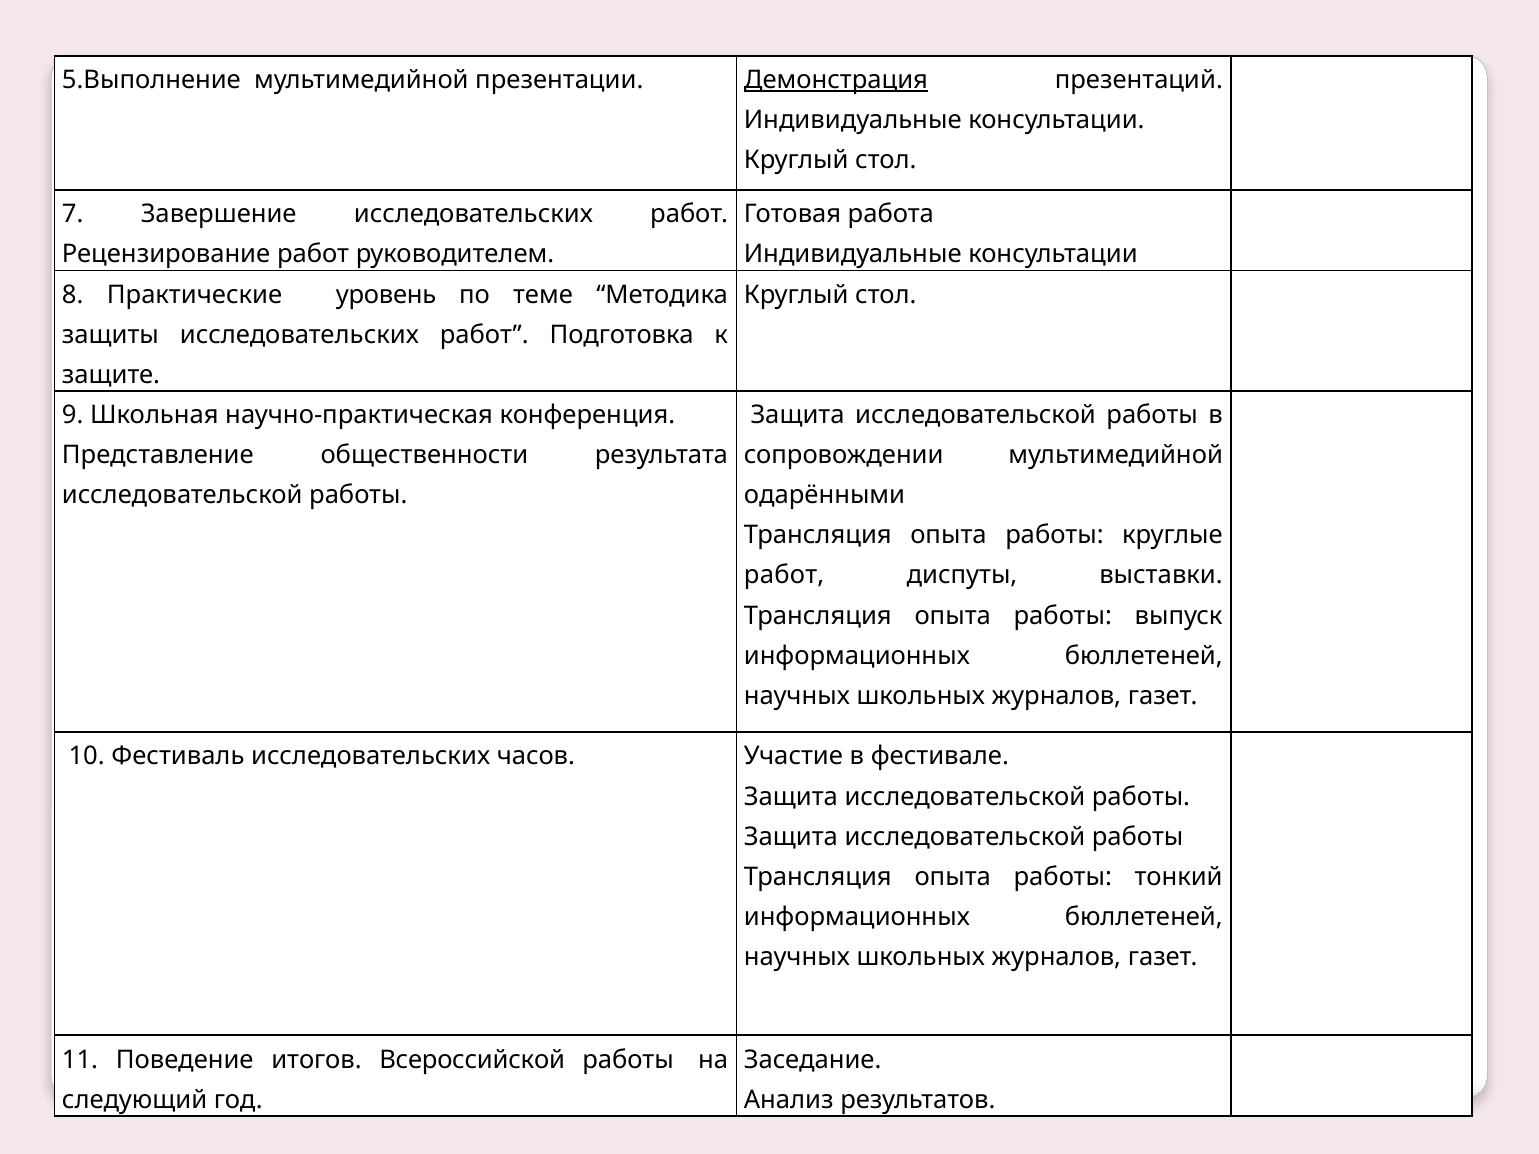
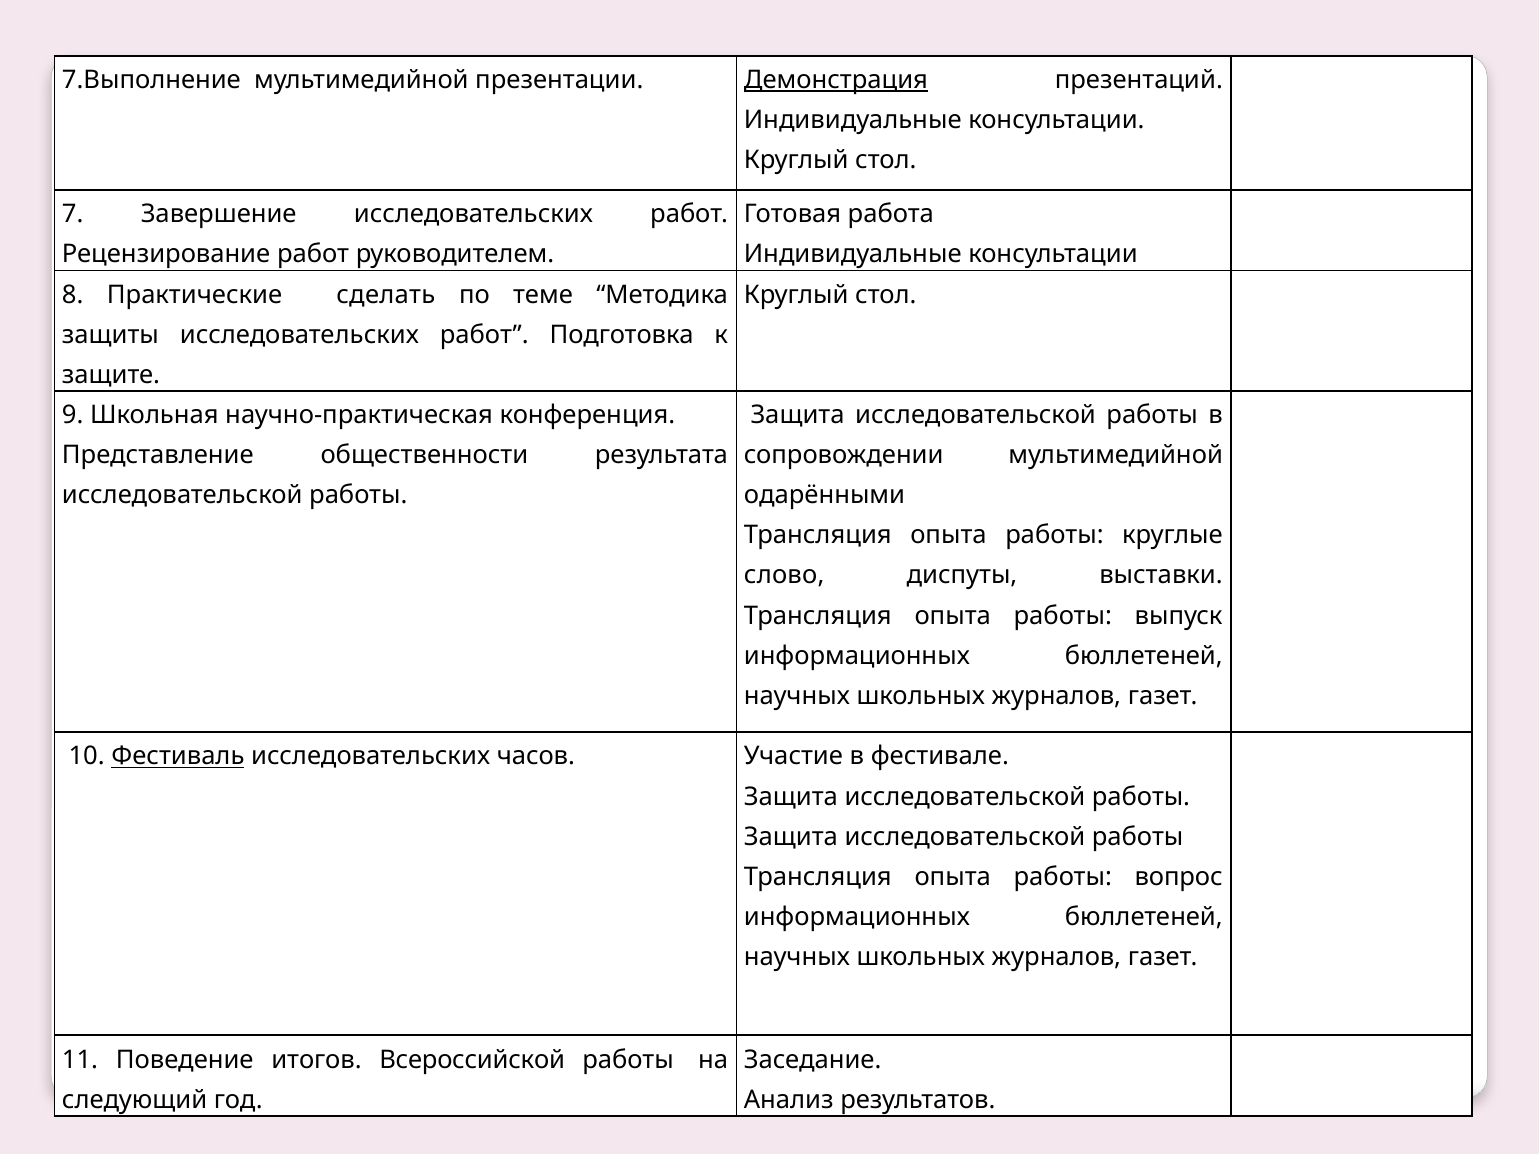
5.Выполнение: 5.Выполнение -> 7.Выполнение (151, 80)
уровень: уровень -> сделать (386, 295)
работ: работ -> слово (784, 576)
Фестиваль underline: none -> present (178, 757)
тонкий: тонкий -> вопрос (1179, 877)
